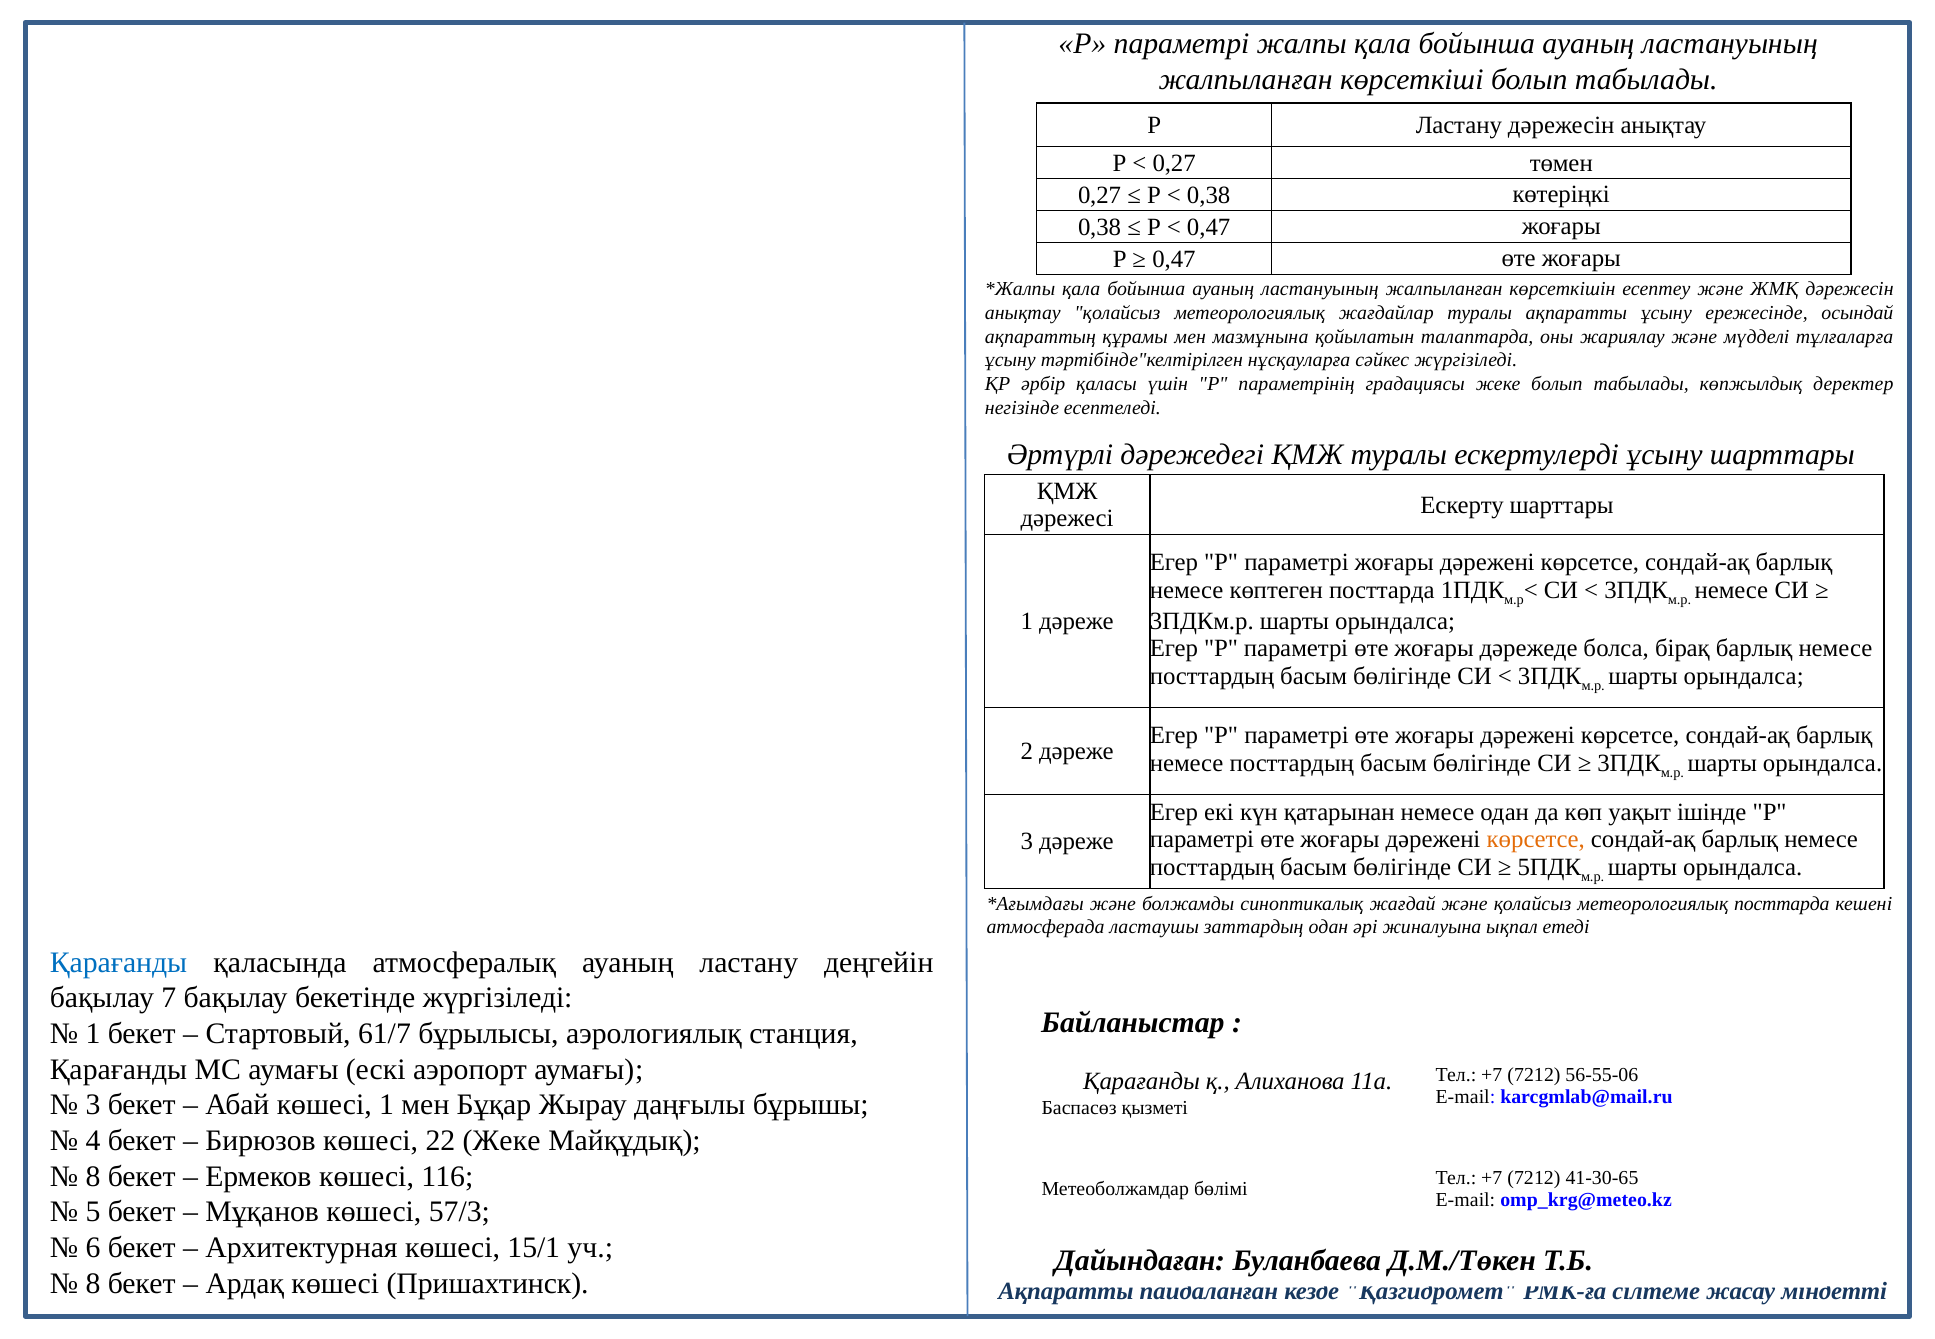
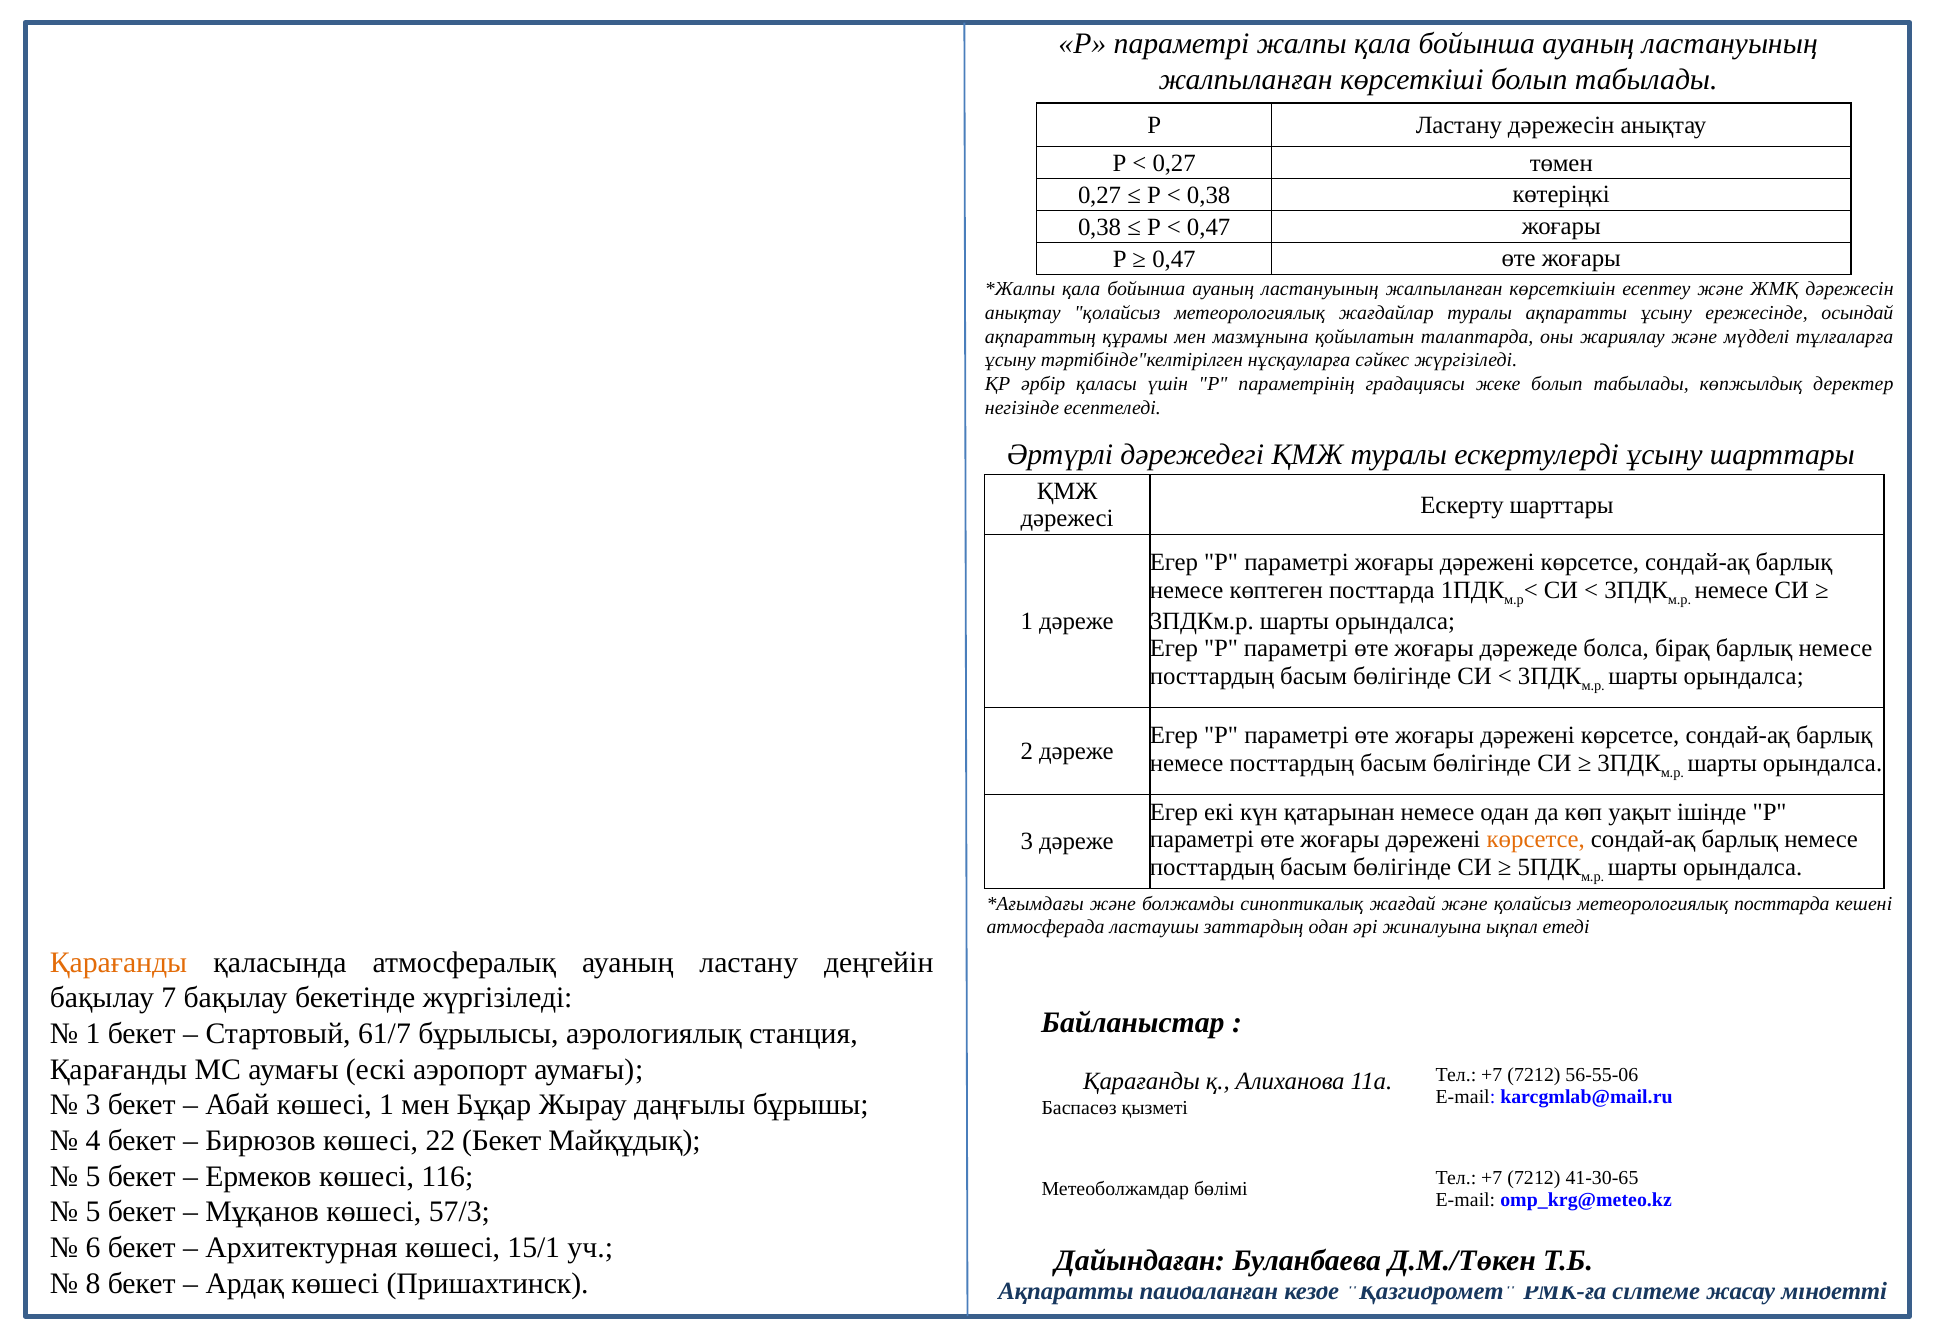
Қарағанды colour: blue -> orange (119, 963)
22 Жеке: Жеке -> Бекет (502, 1141)
8: 8 -> 5 (93, 1177)
